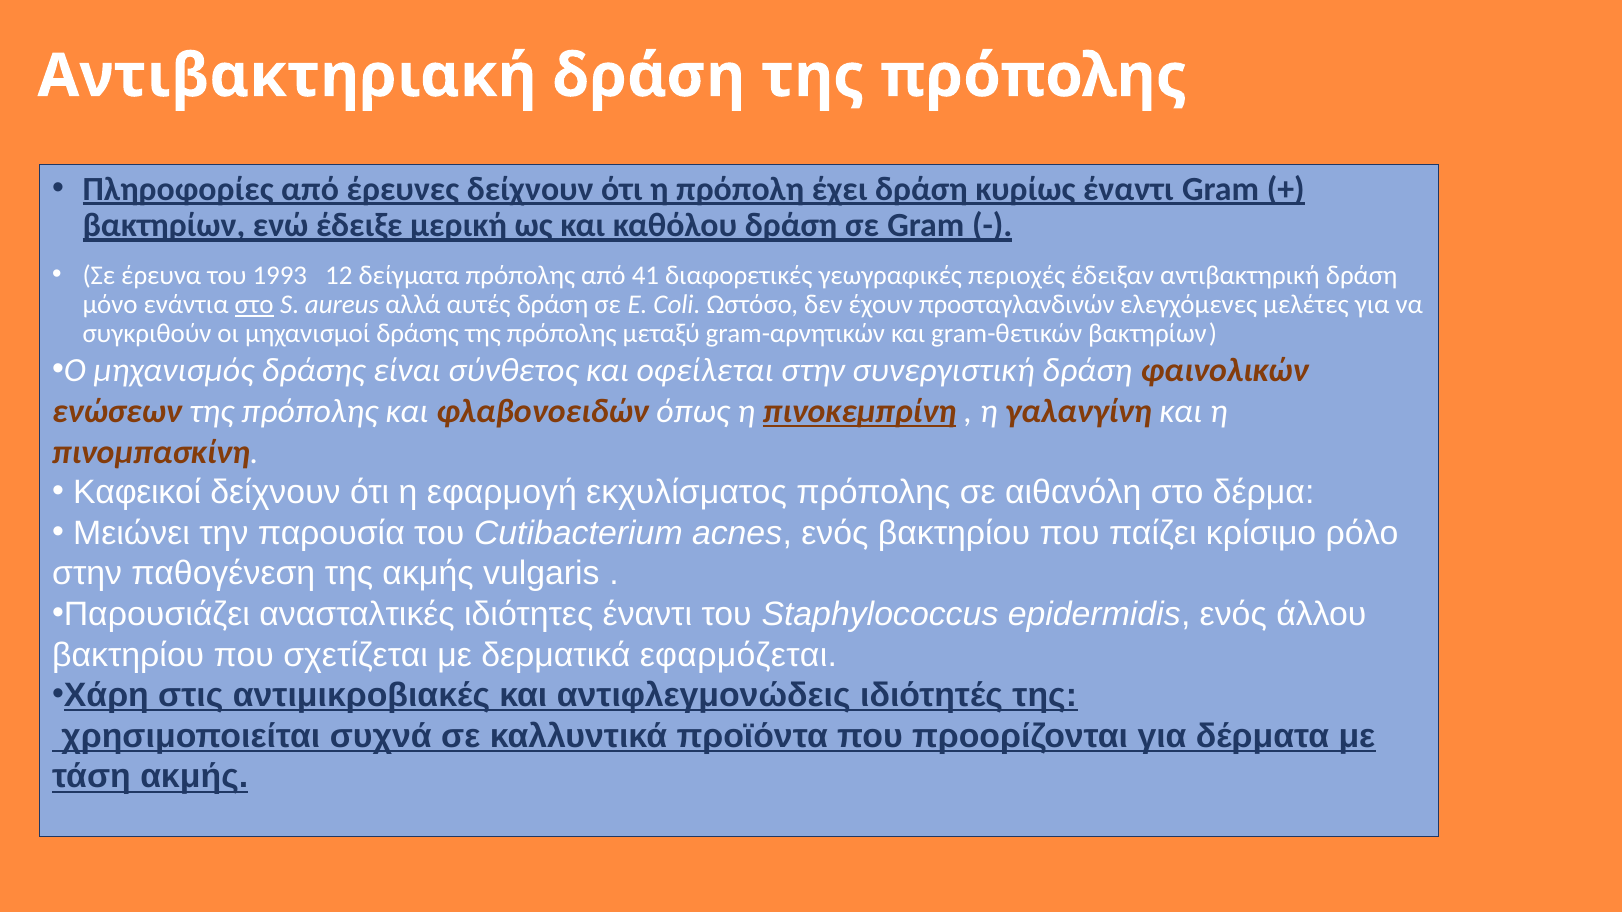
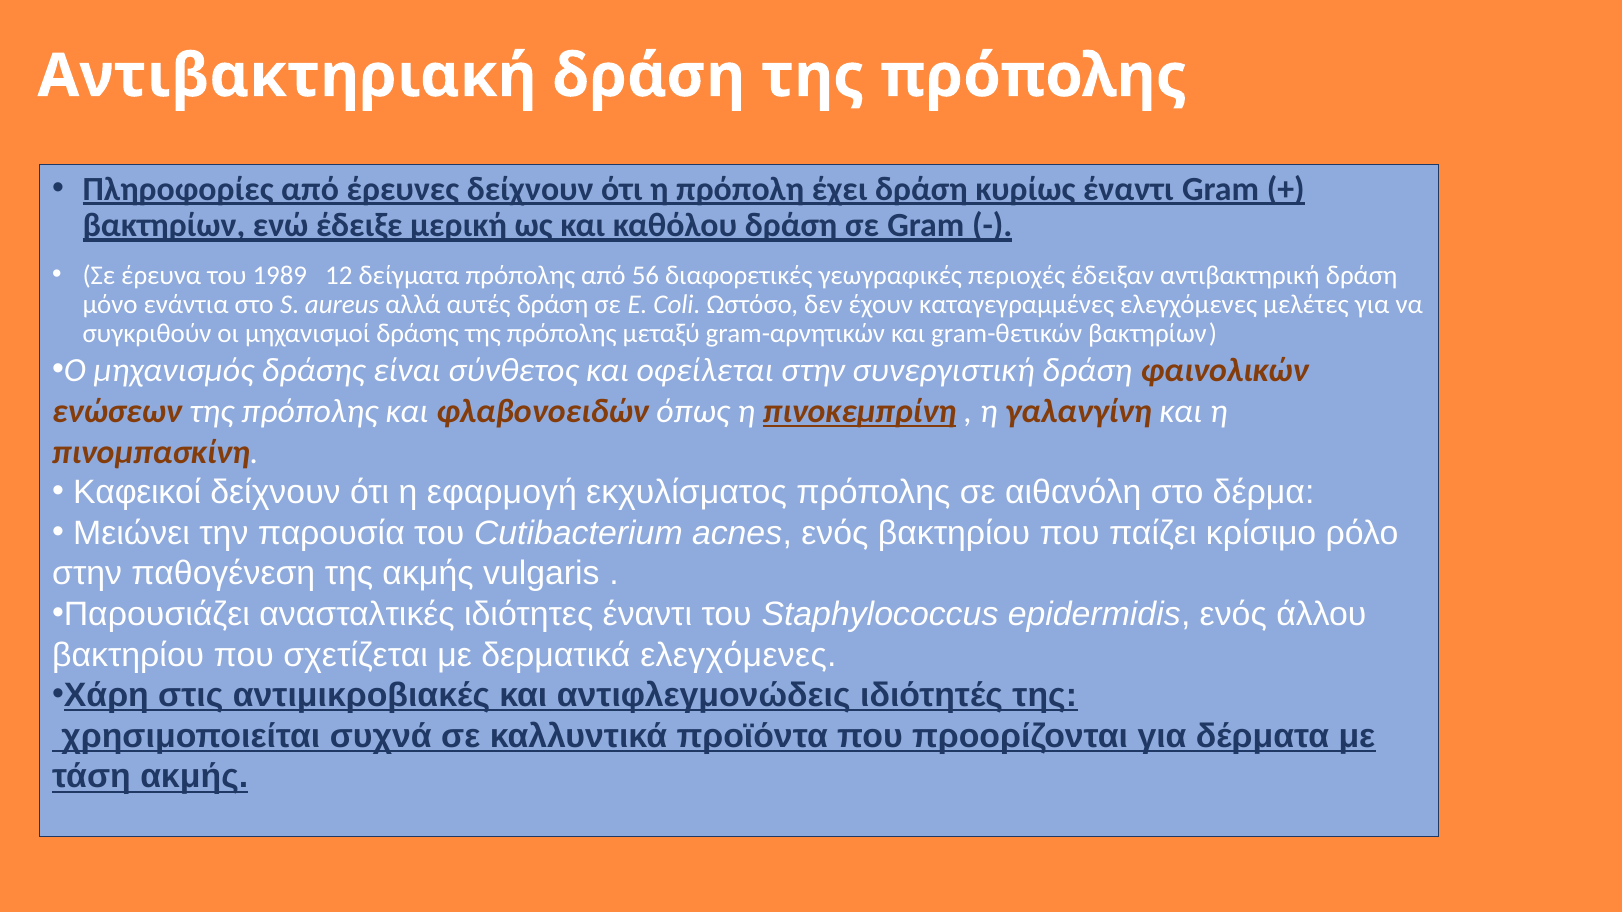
1993: 1993 -> 1989 (280, 275)
41: 41 -> 56 (645, 275)
στο underline: present -> none (254, 304)
προσταγλανδινών: προσταγλανδινών -> καταγεγραμμένες (1017, 304)
δερματικά εφαρμόζεται: εφαρμόζεται -> ελεγχόμενες (738, 655)
